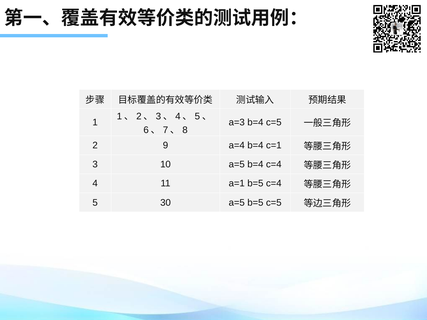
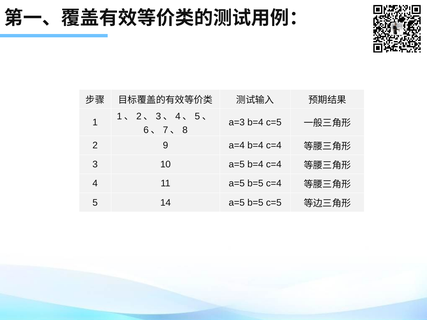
a=4 b=4 c=1: c=1 -> c=4 (274, 146)
11 a=1: a=1 -> a=5 (237, 184)
30: 30 -> 14 (166, 203)
